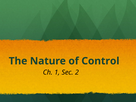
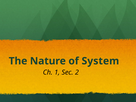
Control: Control -> System (100, 61)
